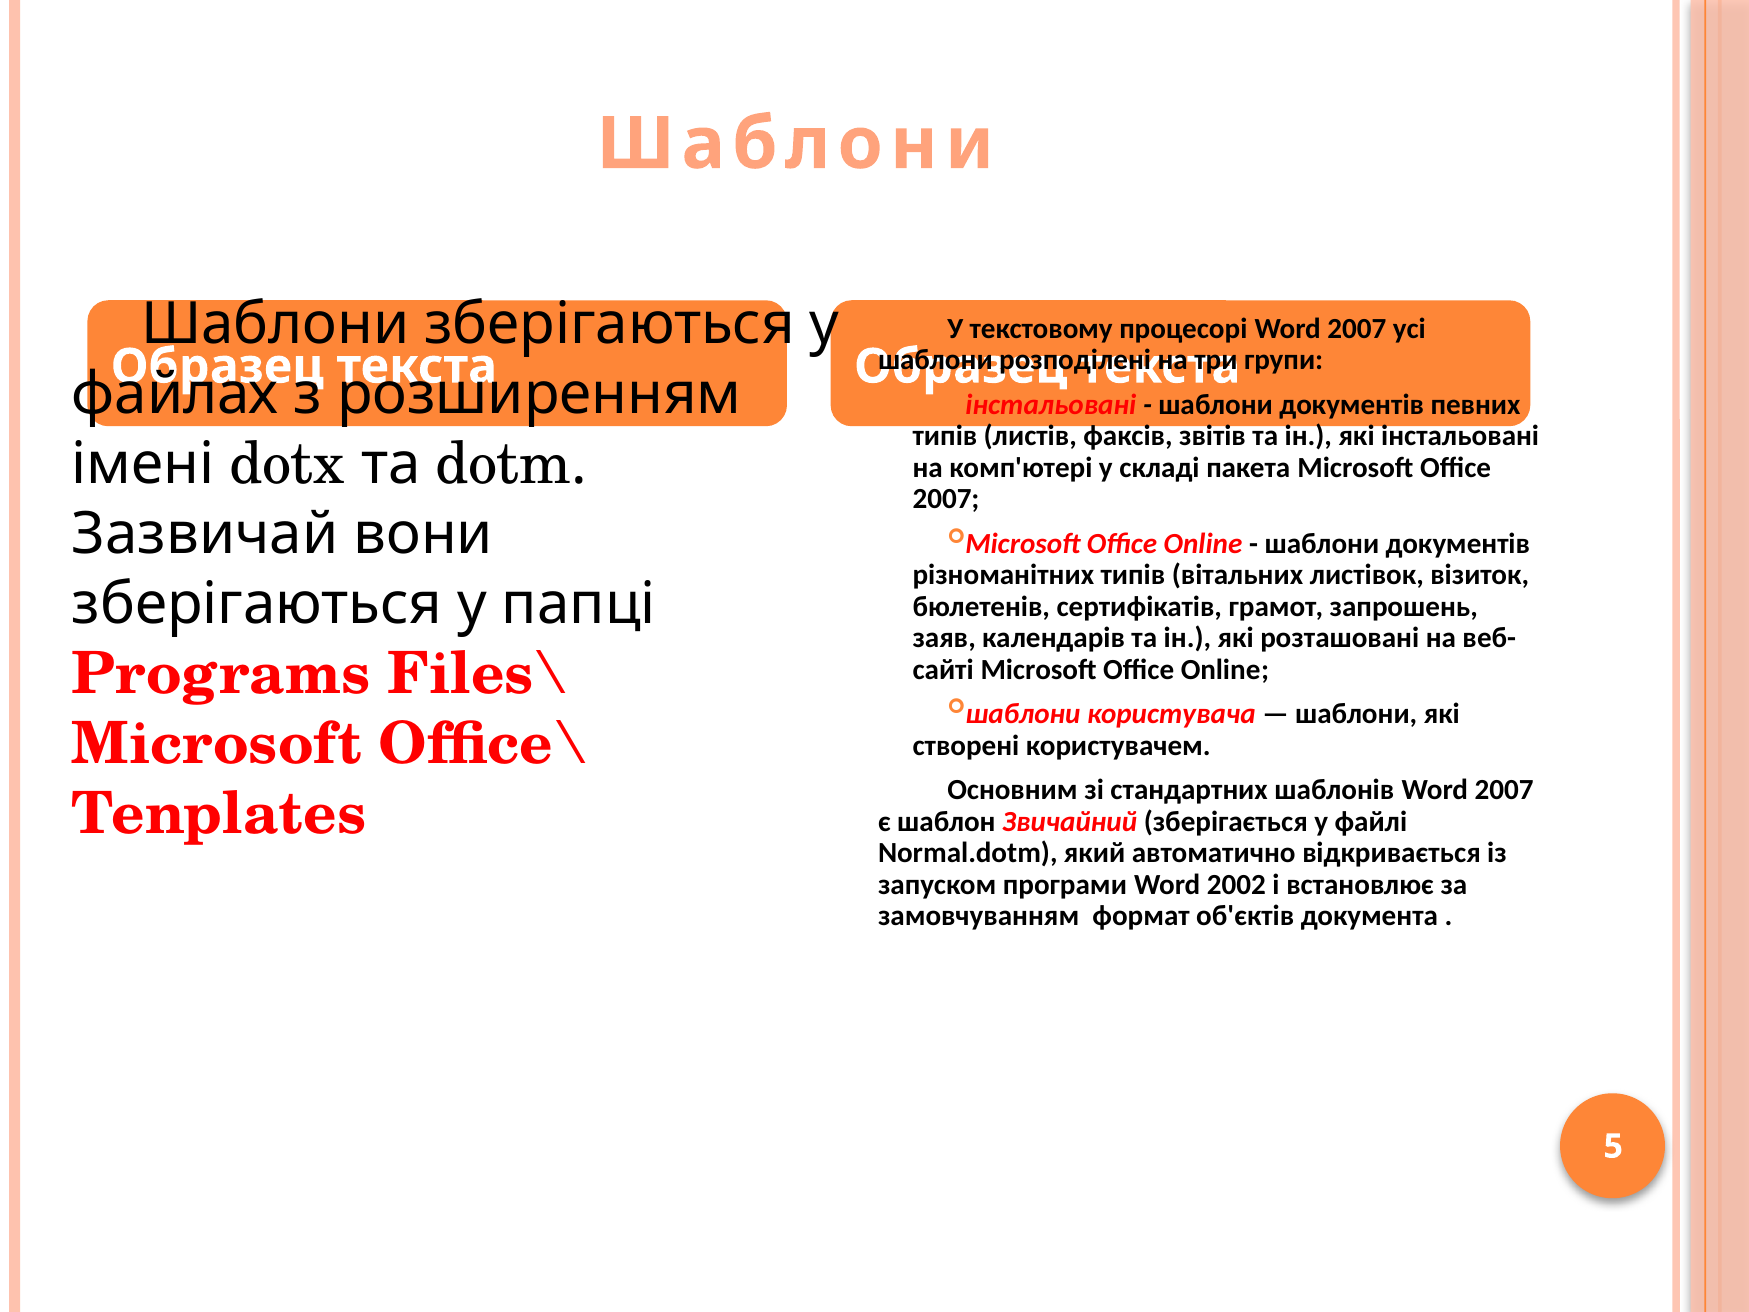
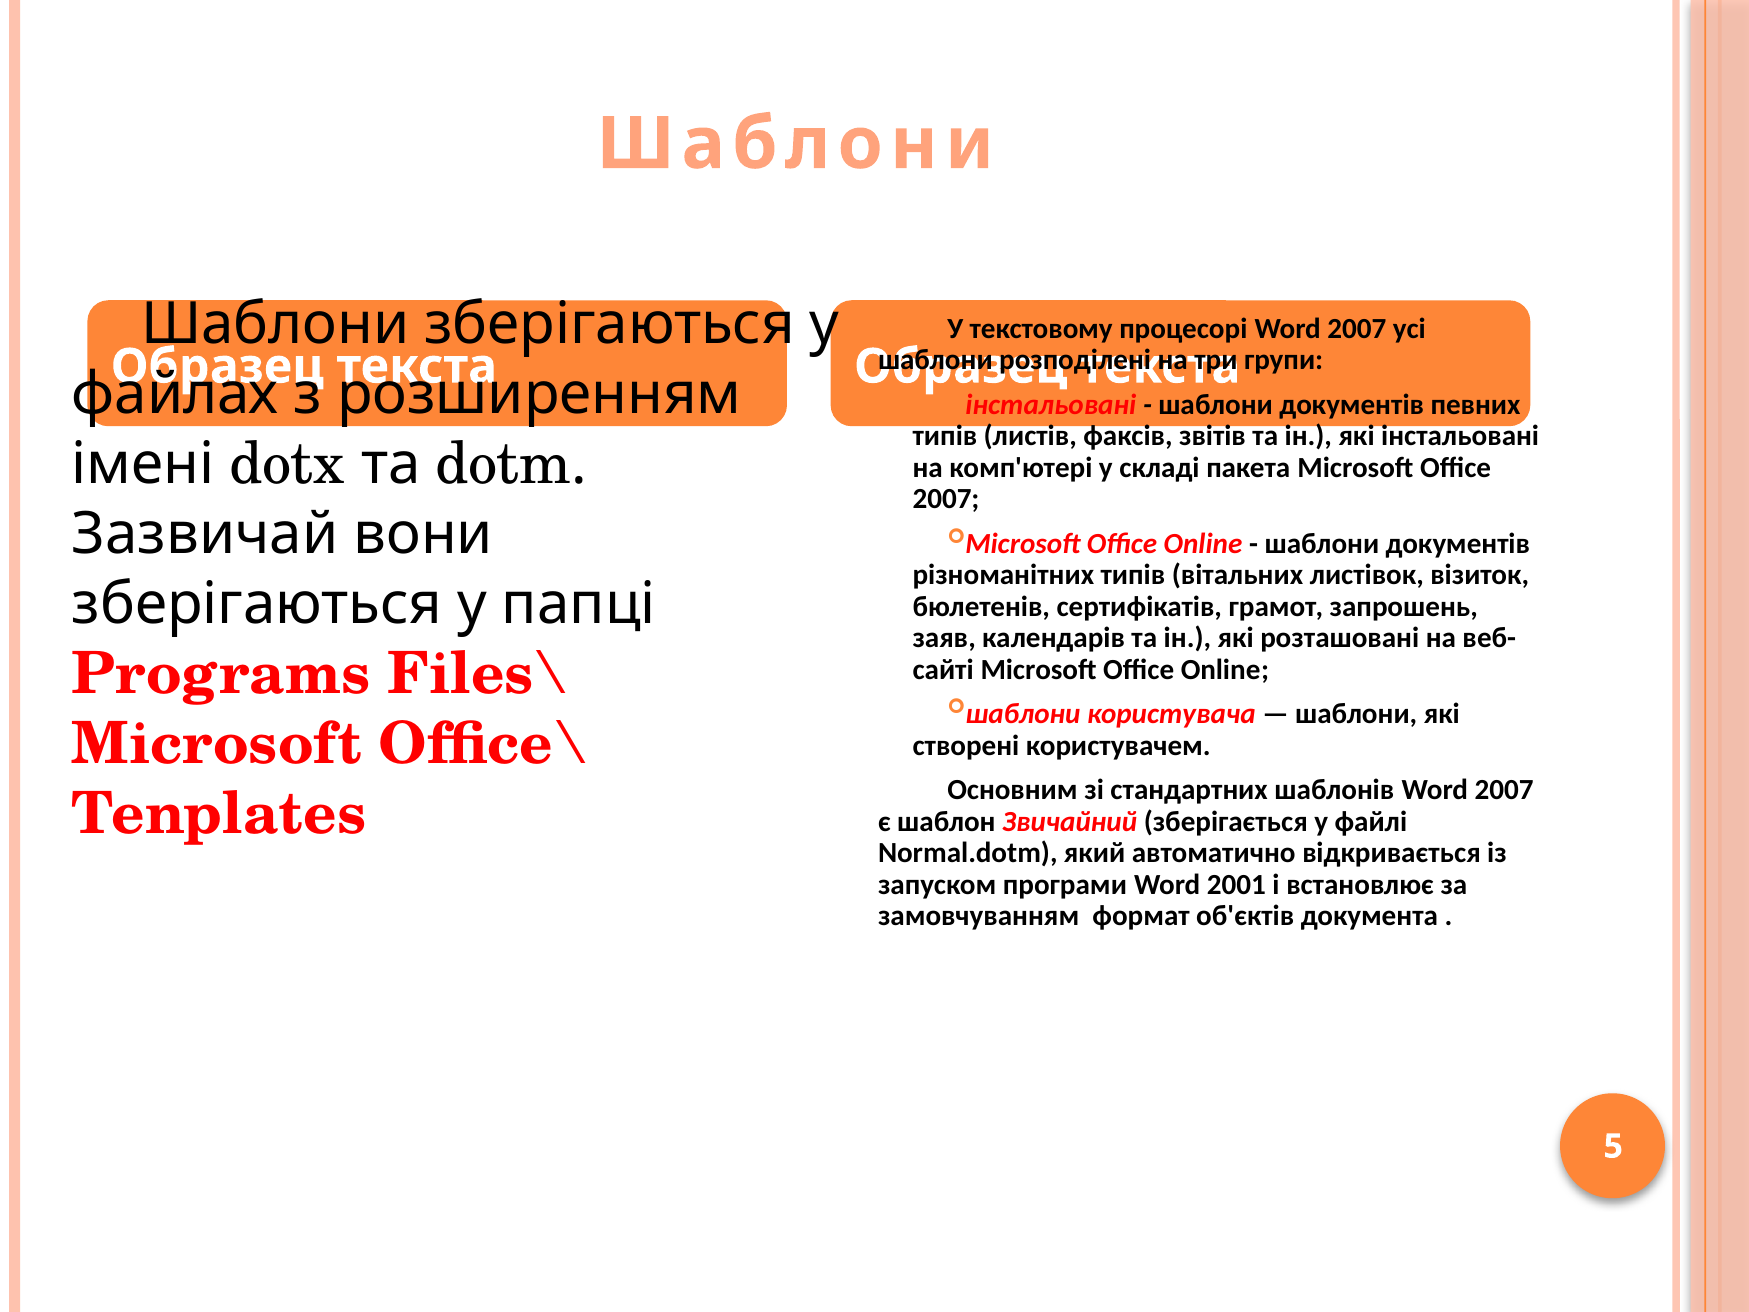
2002: 2002 -> 2001 (1236, 885)
